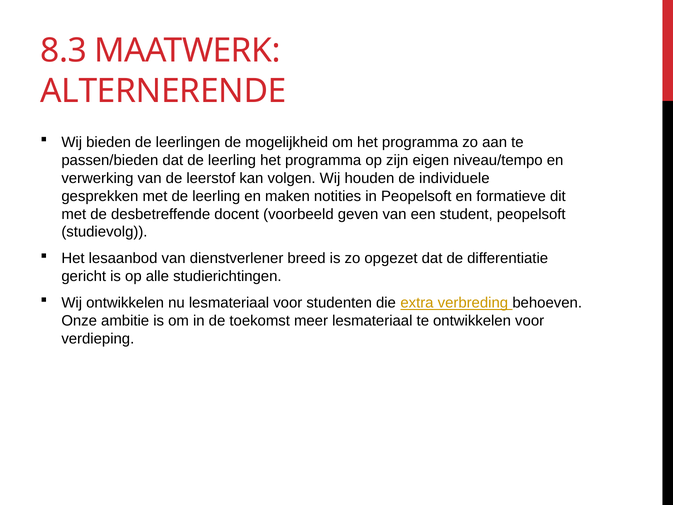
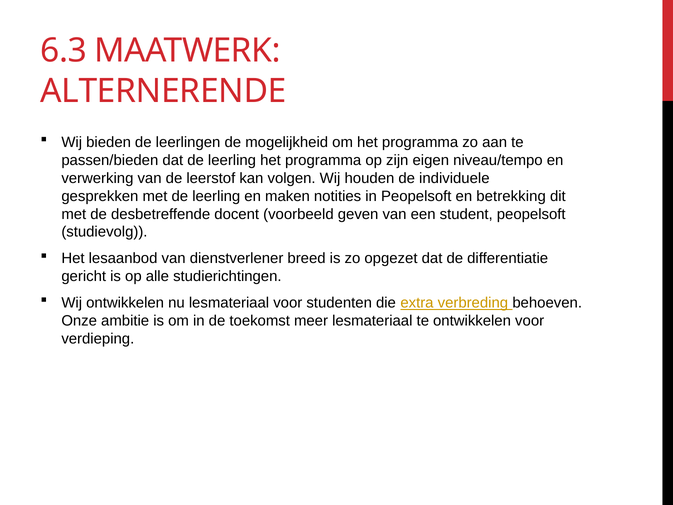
8.3: 8.3 -> 6.3 (64, 51)
formatieve: formatieve -> betrekking (511, 196)
